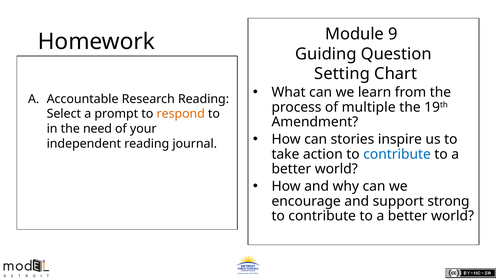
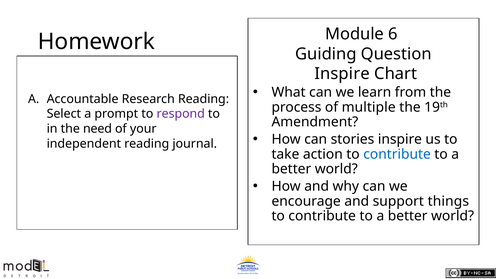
9: 9 -> 6 (393, 34)
Setting: Setting -> Inspire (342, 74)
respond colour: orange -> purple (181, 114)
strong: strong -> things (448, 201)
